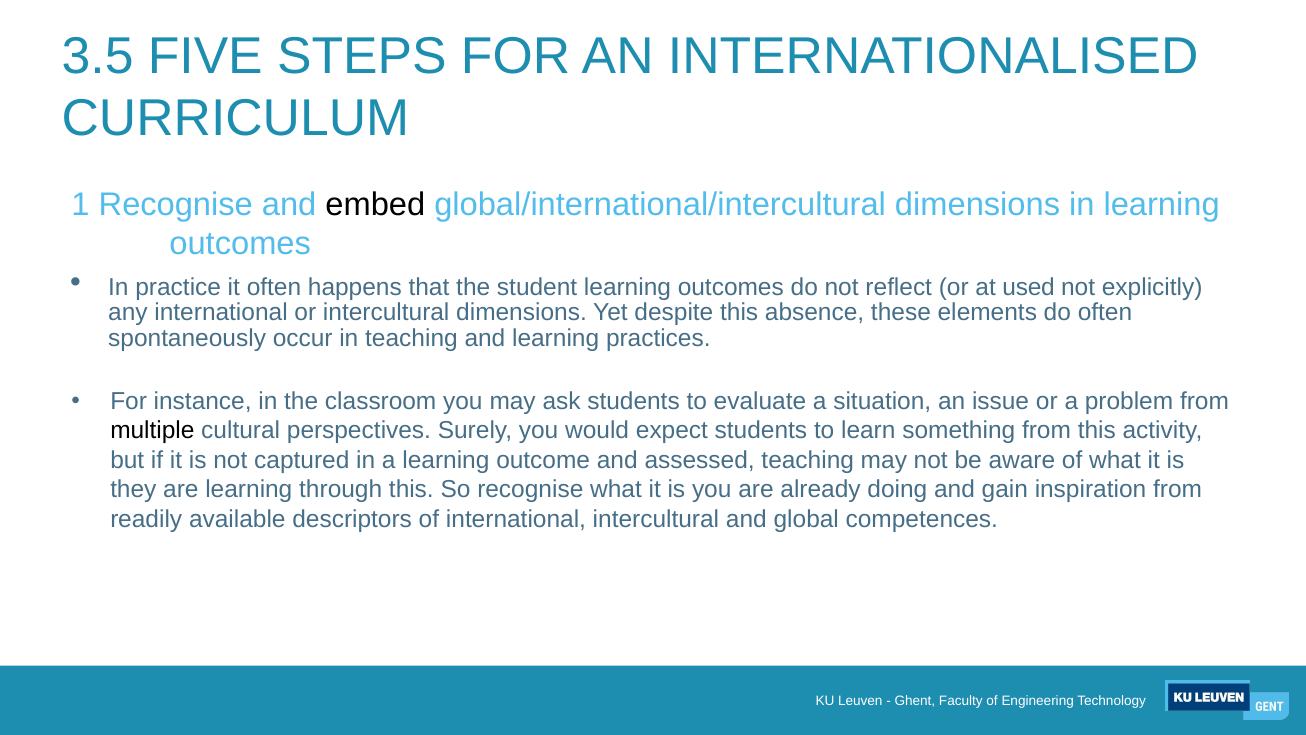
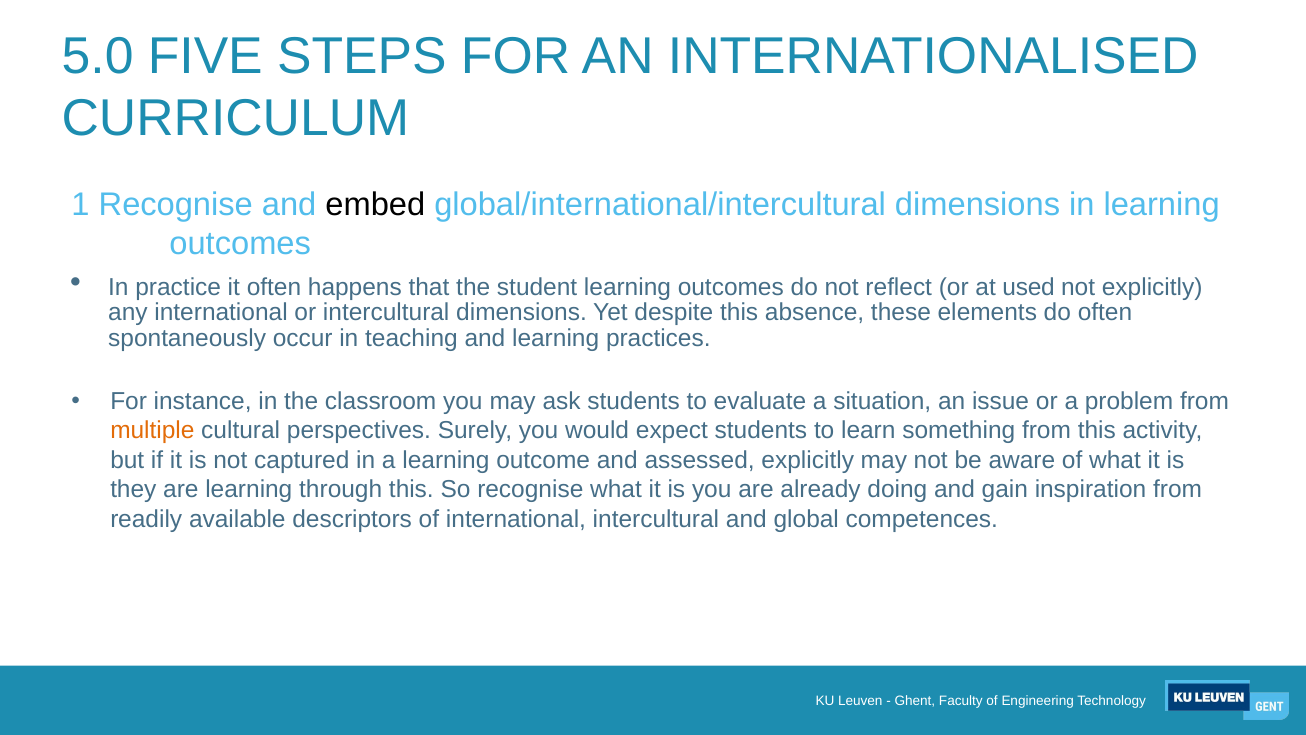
3.5: 3.5 -> 5.0 (98, 57)
multiple colour: black -> orange (152, 431)
assessed teaching: teaching -> explicitly (808, 460)
